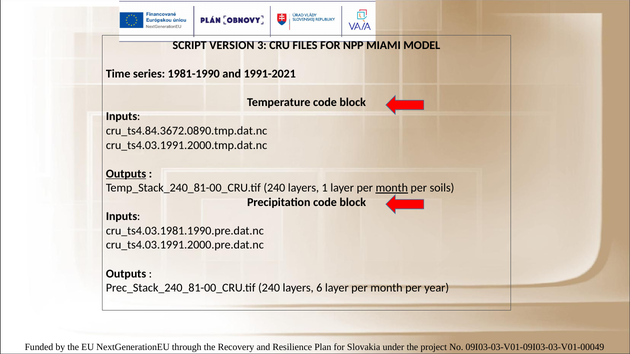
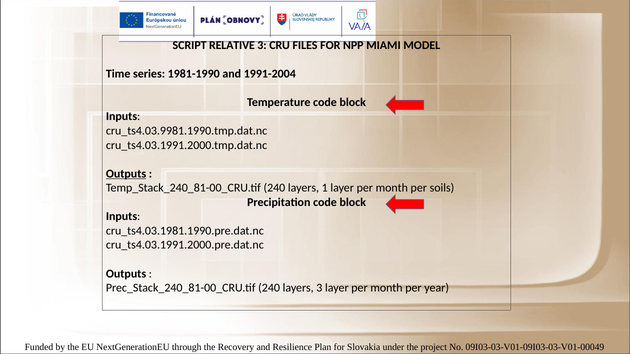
VERSION: VERSION -> RELATIVE (232, 45)
1991-2021: 1991-2021 -> 1991-2004 (270, 74)
cru_ts4.84.3672.0890.tmp.dat.nc: cru_ts4.84.3672.0890.tmp.dat.nc -> cru_ts4.03.9981.1990.tmp.dat.nc (187, 131)
month underline: present -> none (392, 188)
layers 6: 6 -> 3 (319, 288)
